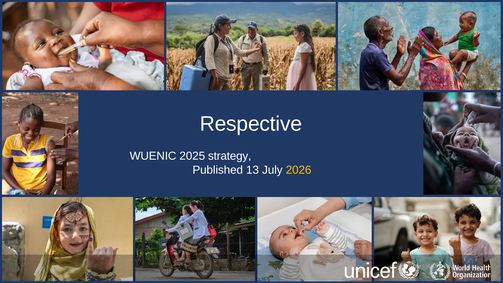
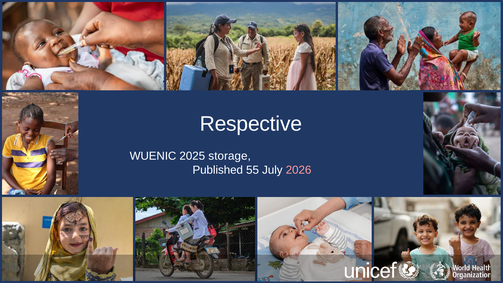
strategy: strategy -> storage (230, 156)
13: 13 -> 55 (253, 170)
2026 colour: yellow -> pink (299, 170)
